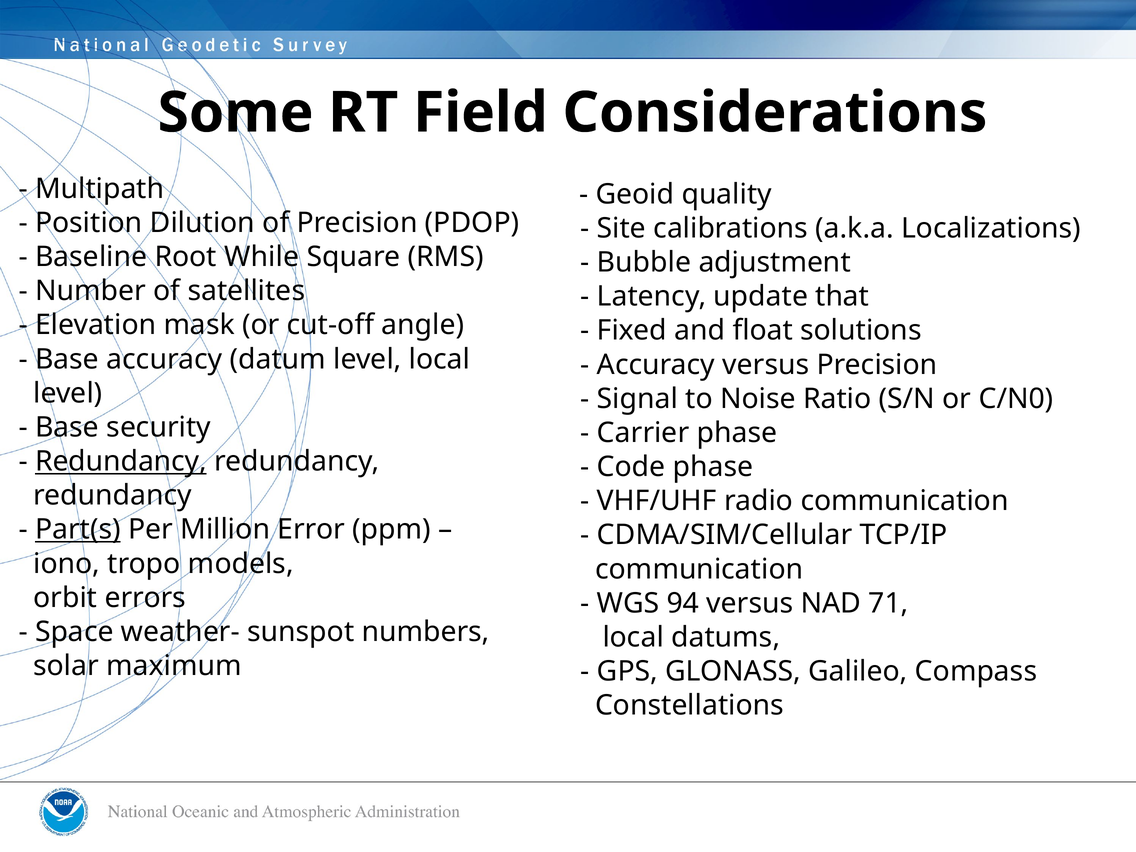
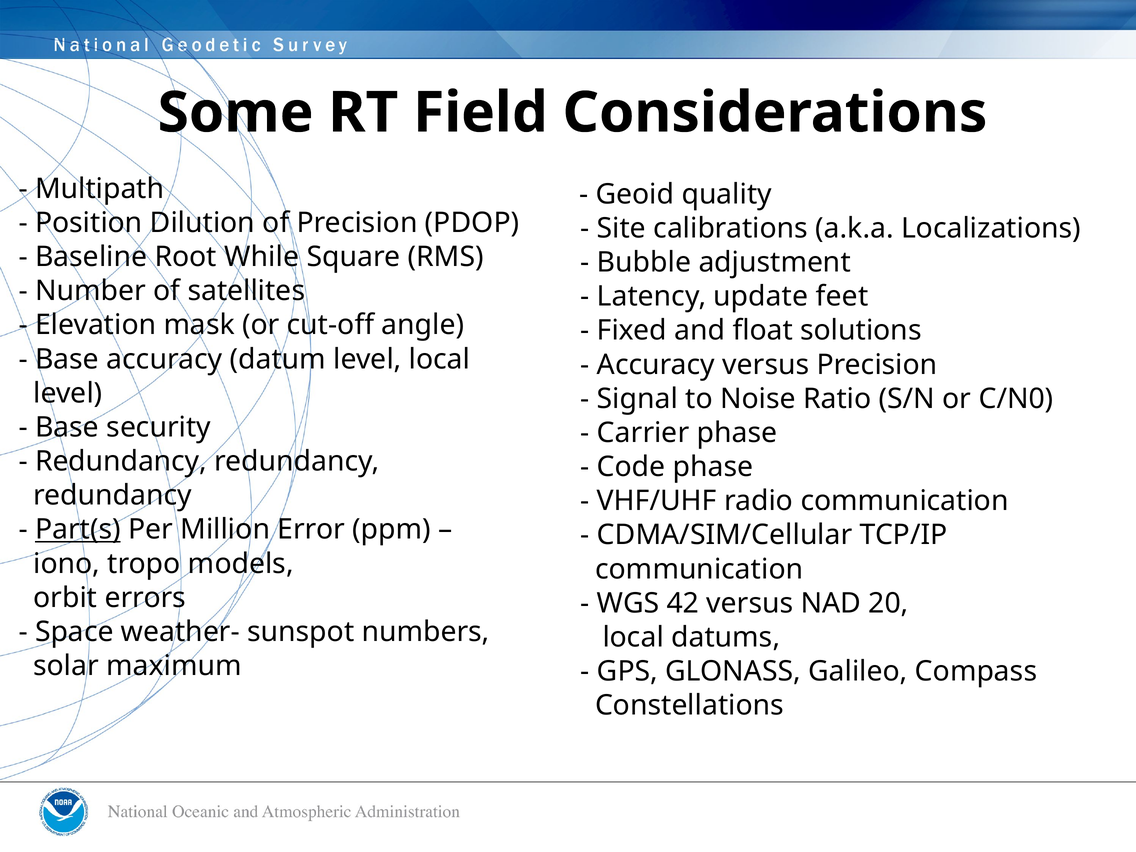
that: that -> feet (842, 296)
Redundancy underline: present -> none (121, 461)
94: 94 -> 42 (683, 603)
71: 71 -> 20 (888, 603)
